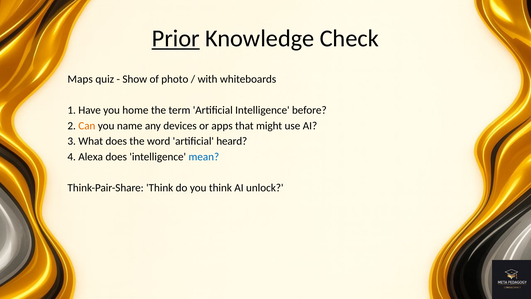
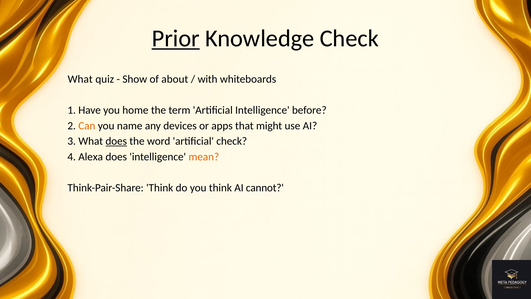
Maps: Maps -> What (80, 79)
photo: photo -> about (175, 79)
does underline: none -> present (116, 141)
artificial heard: heard -> check (232, 141)
mean colour: blue -> orange (204, 157)
unlock: unlock -> cannot (265, 188)
